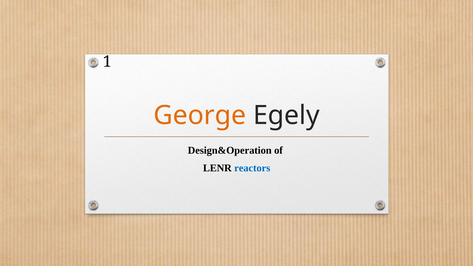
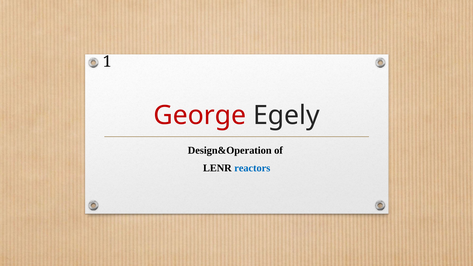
George colour: orange -> red (200, 116)
